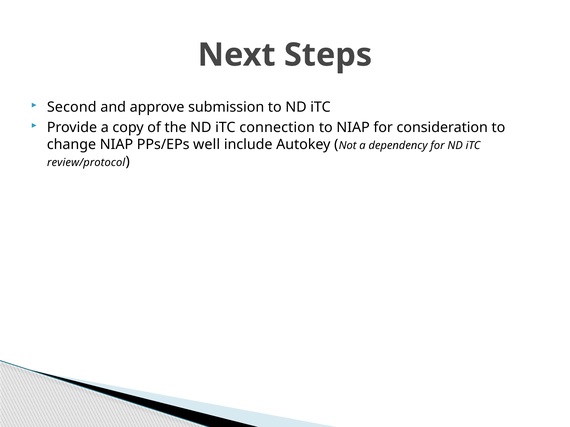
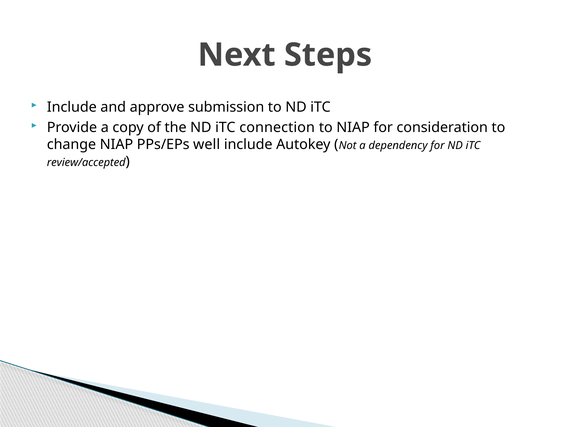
Second: Second -> Include (72, 107)
review/protocol: review/protocol -> review/accepted (86, 163)
